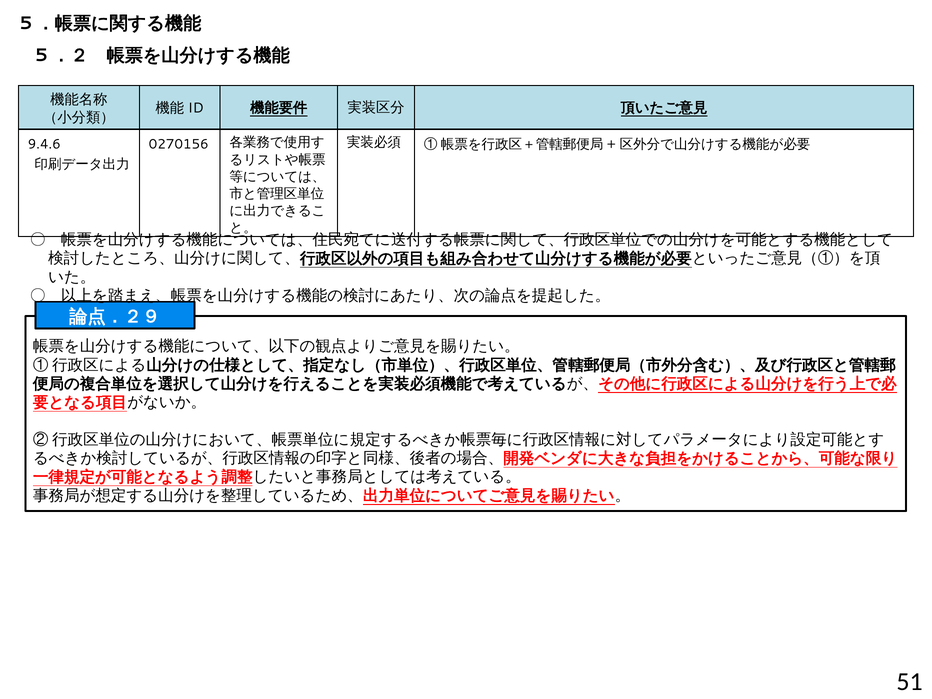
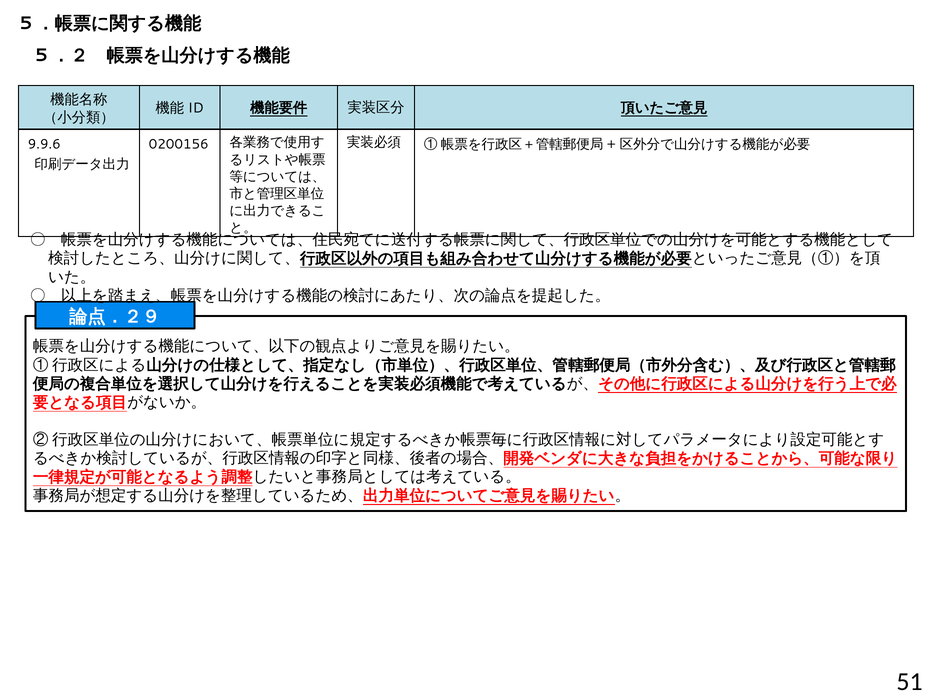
9.4.6: 9.4.6 -> 9.9.6 (44, 144)
0270156: 0270156 -> 0200156 (179, 144)
